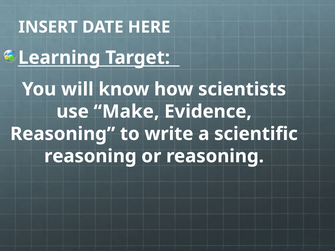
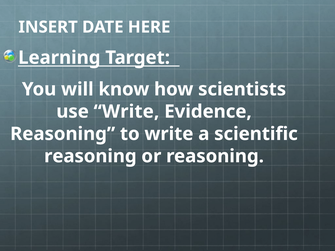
use Make: Make -> Write (126, 112)
